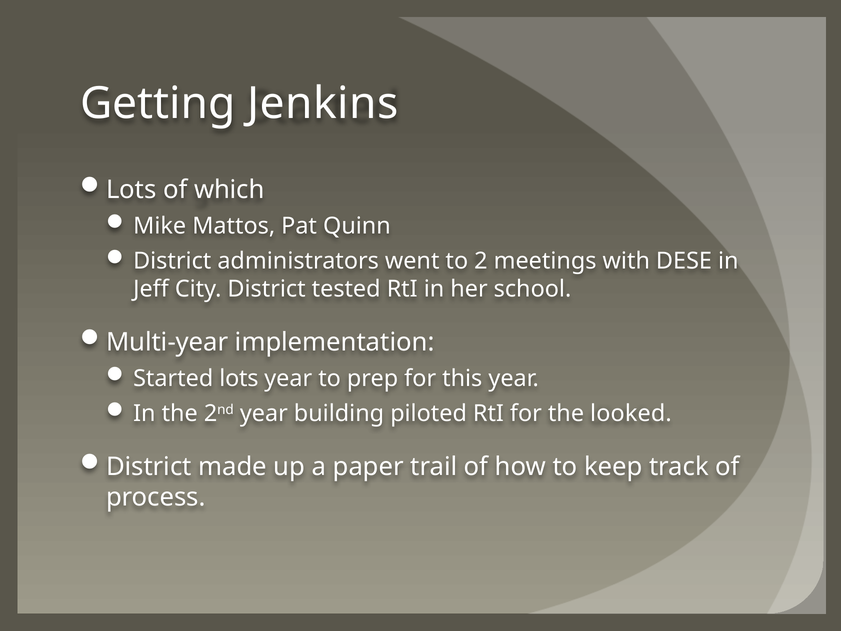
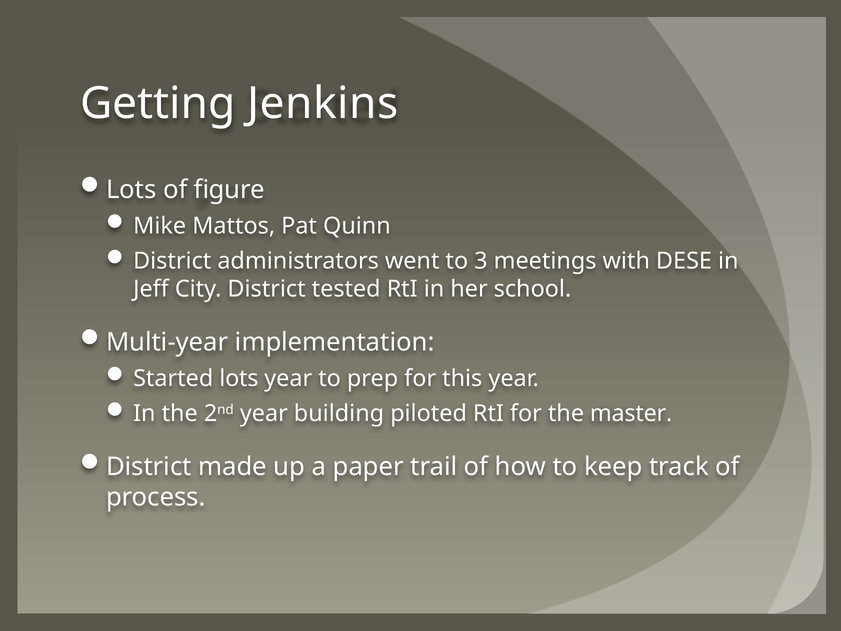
which: which -> figure (229, 190)
2: 2 -> 3 (481, 261)
looked: looked -> master (631, 413)
